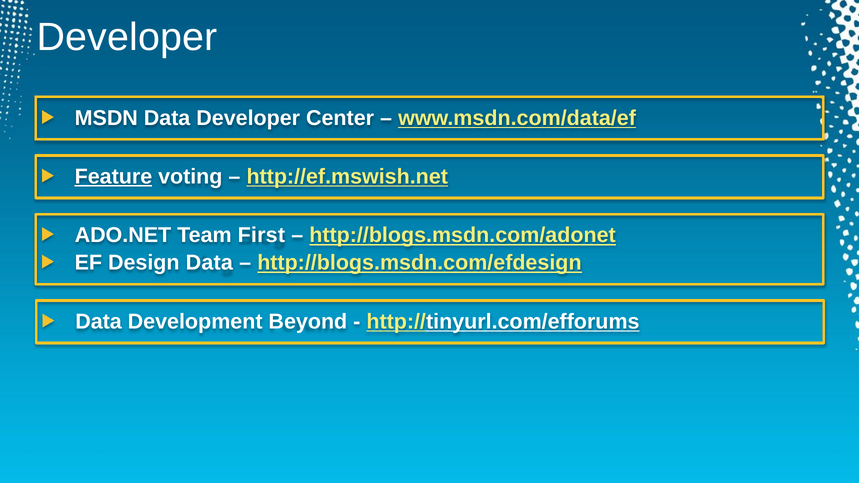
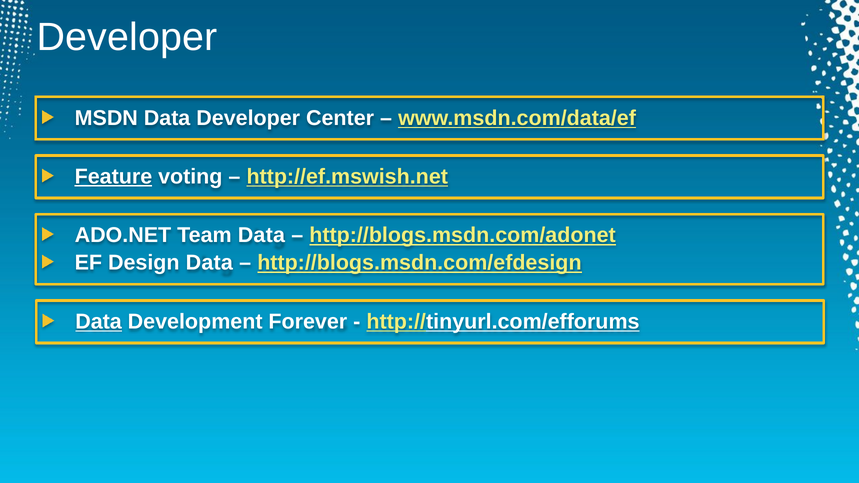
Team First: First -> Data (261, 235)
Data underline: none -> present (99, 322)
Beyond: Beyond -> Forever (308, 322)
